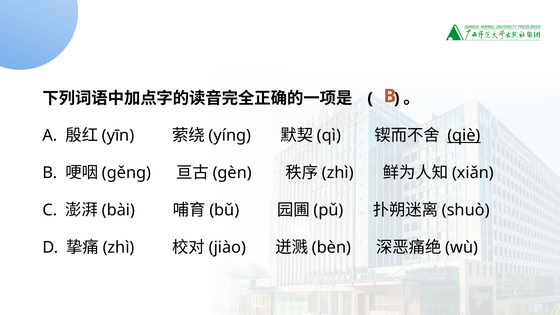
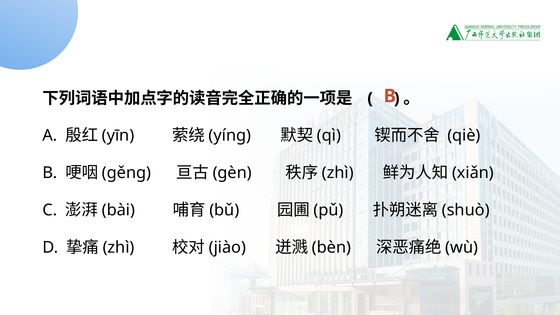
qiè underline: present -> none (464, 136)
